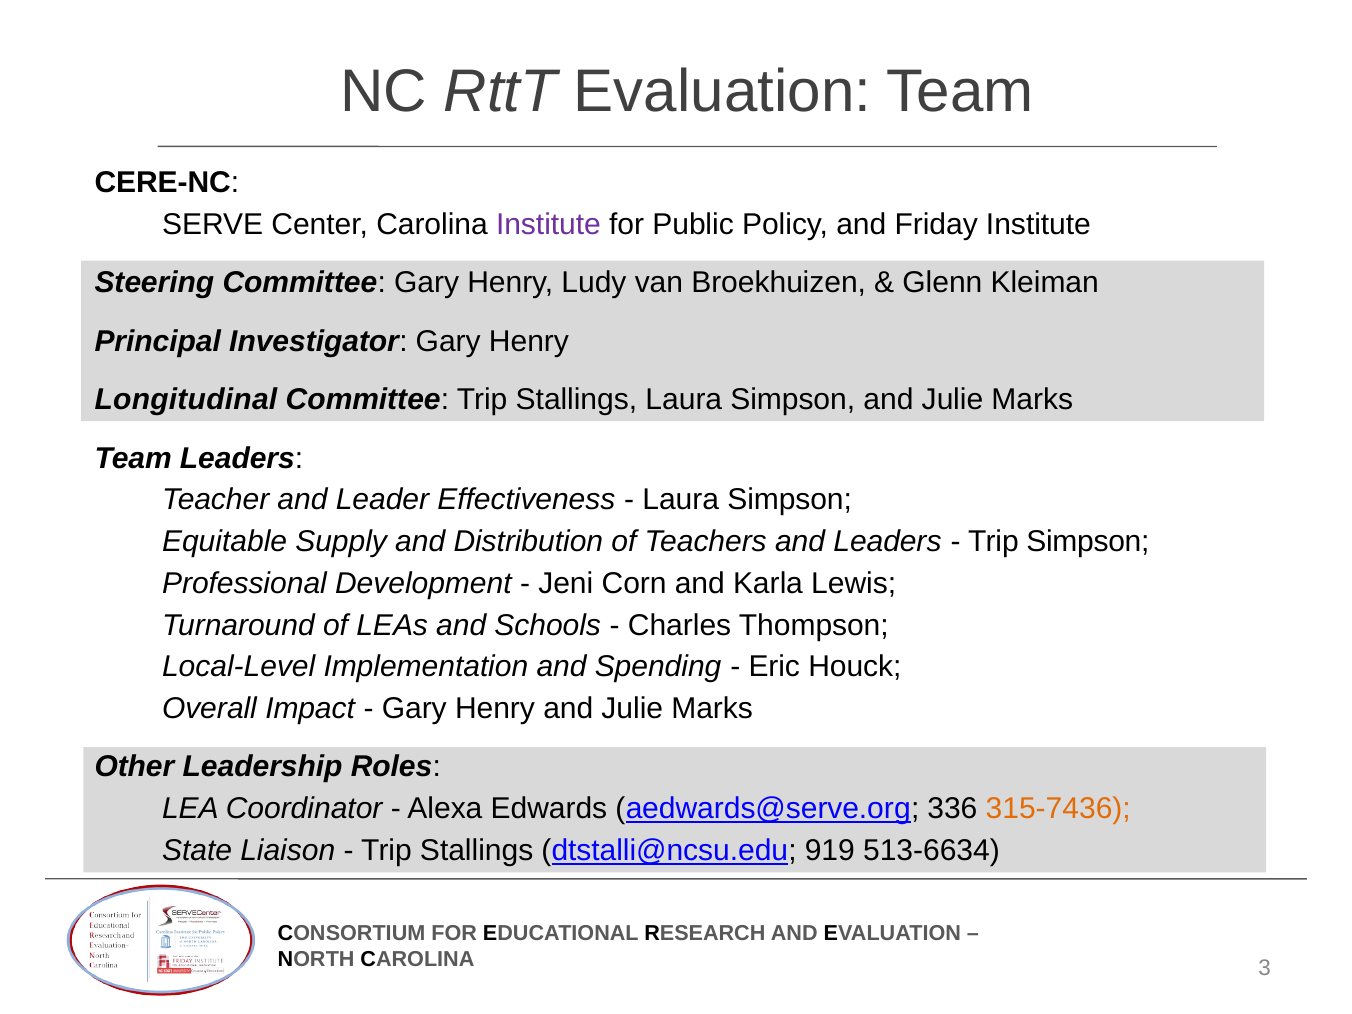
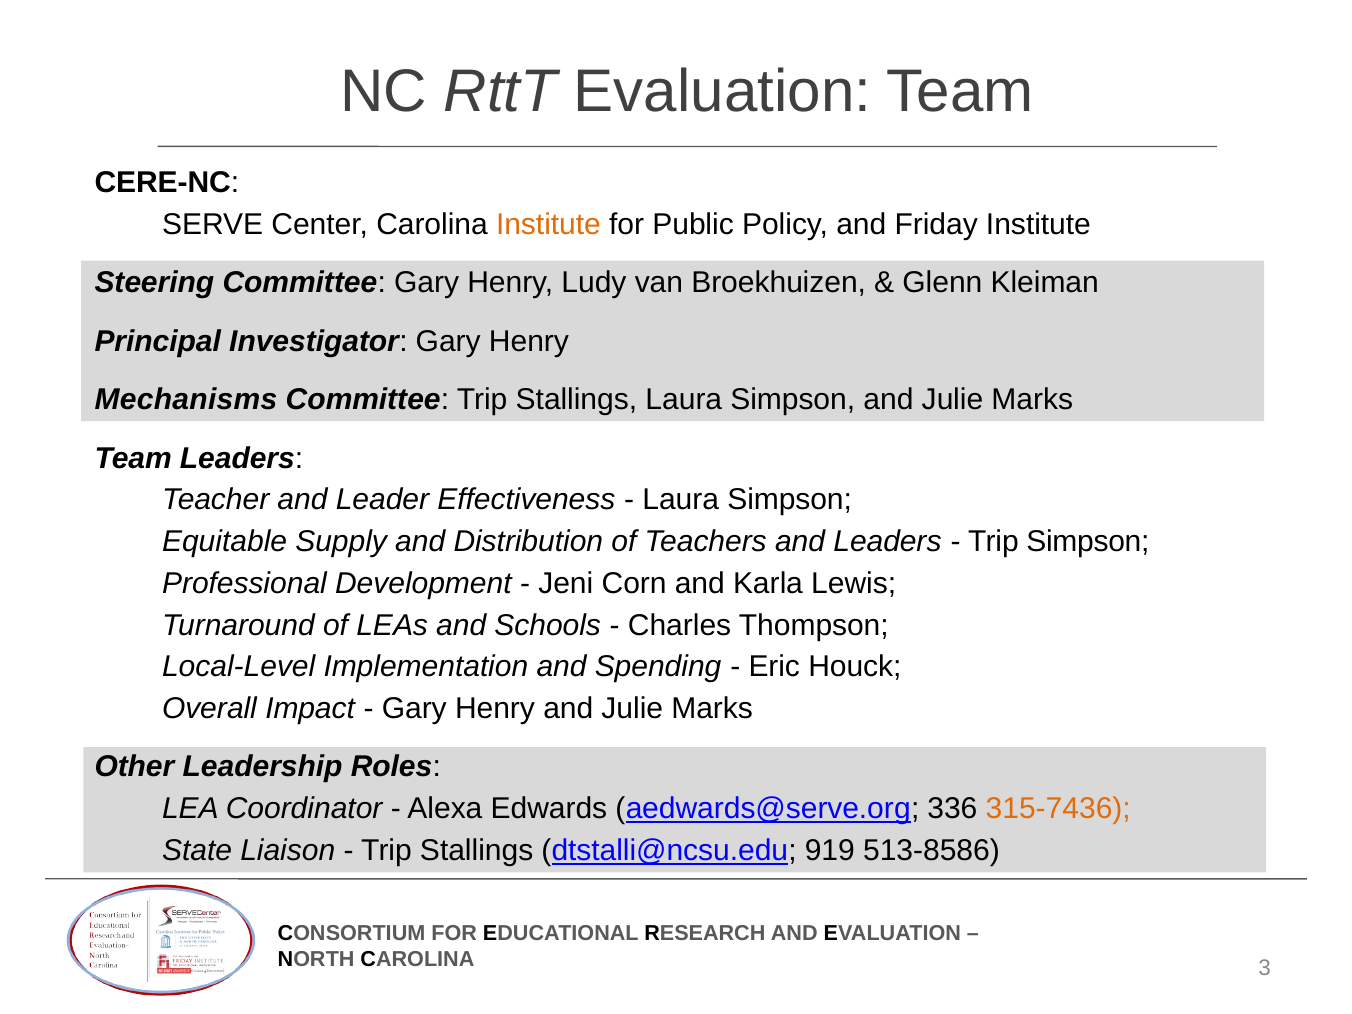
Institute colour: purple -> orange (548, 224)
Longitudinal: Longitudinal -> Mechanisms (186, 400)
513-6634: 513-6634 -> 513-8586 (931, 850)
